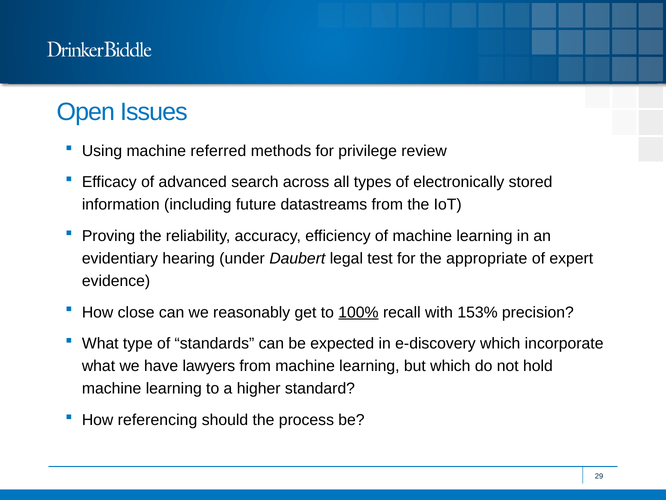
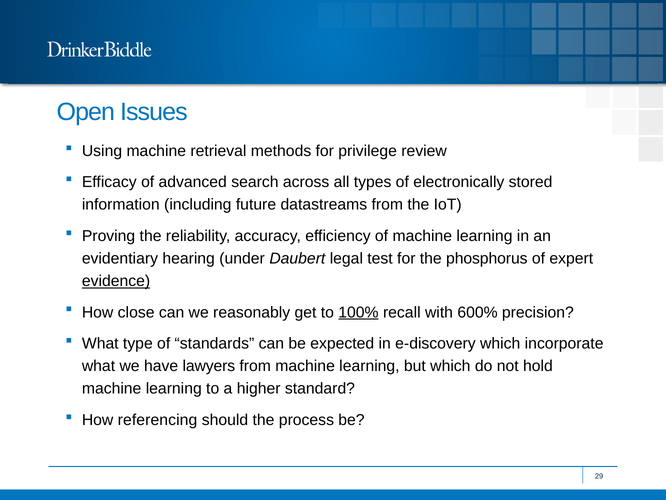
referred: referred -> retrieval (218, 151)
appropriate: appropriate -> phosphorus (487, 258)
evidence underline: none -> present (116, 281)
153%: 153% -> 600% (478, 312)
